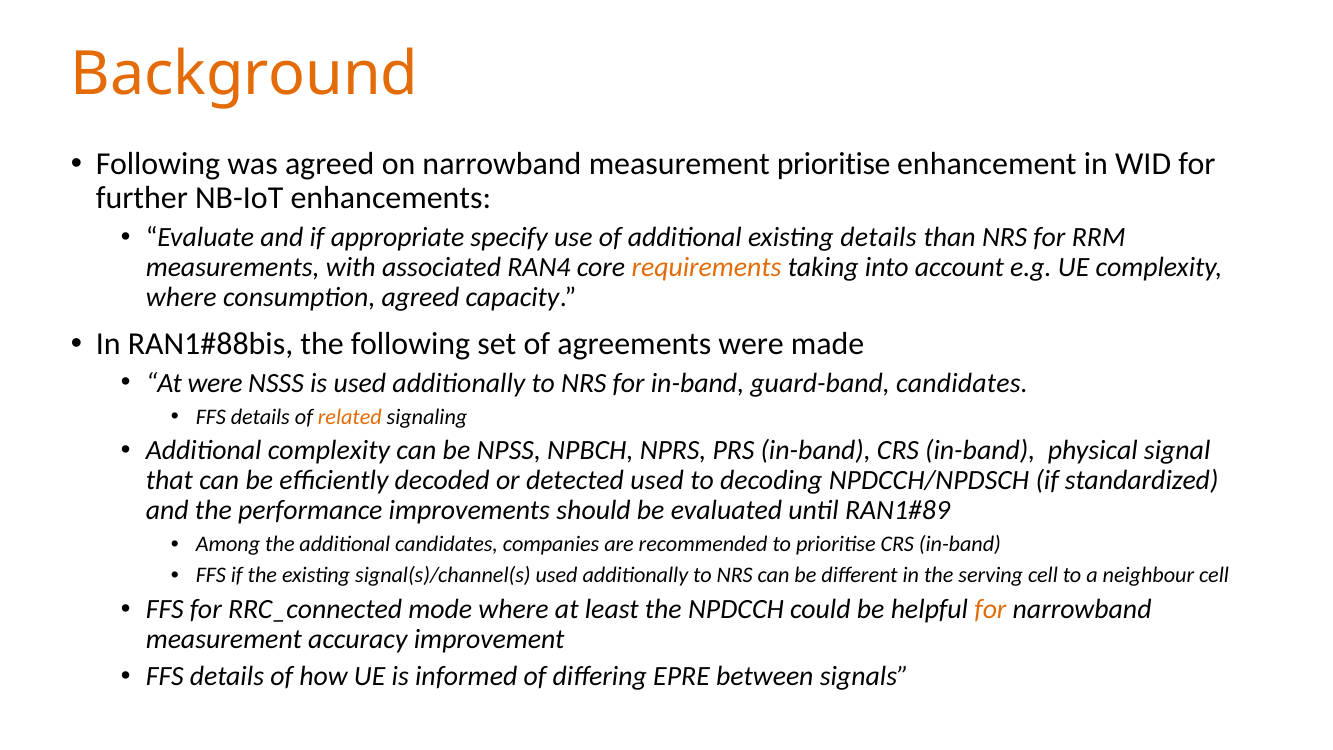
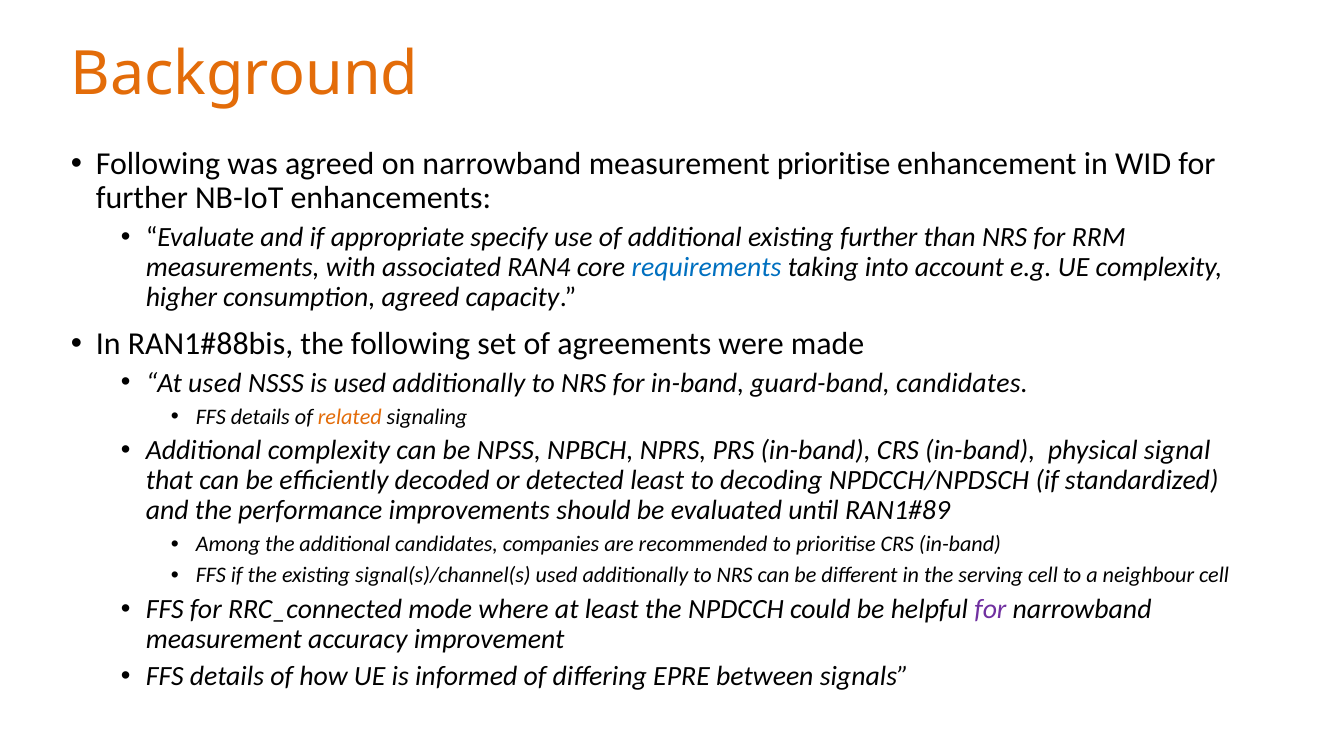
existing details: details -> further (879, 237)
requirements colour: orange -> blue (707, 267)
where: where -> higher (181, 297)
At were: were -> used (215, 383)
detected used: used -> least (657, 481)
for colour: orange -> purple (990, 609)
